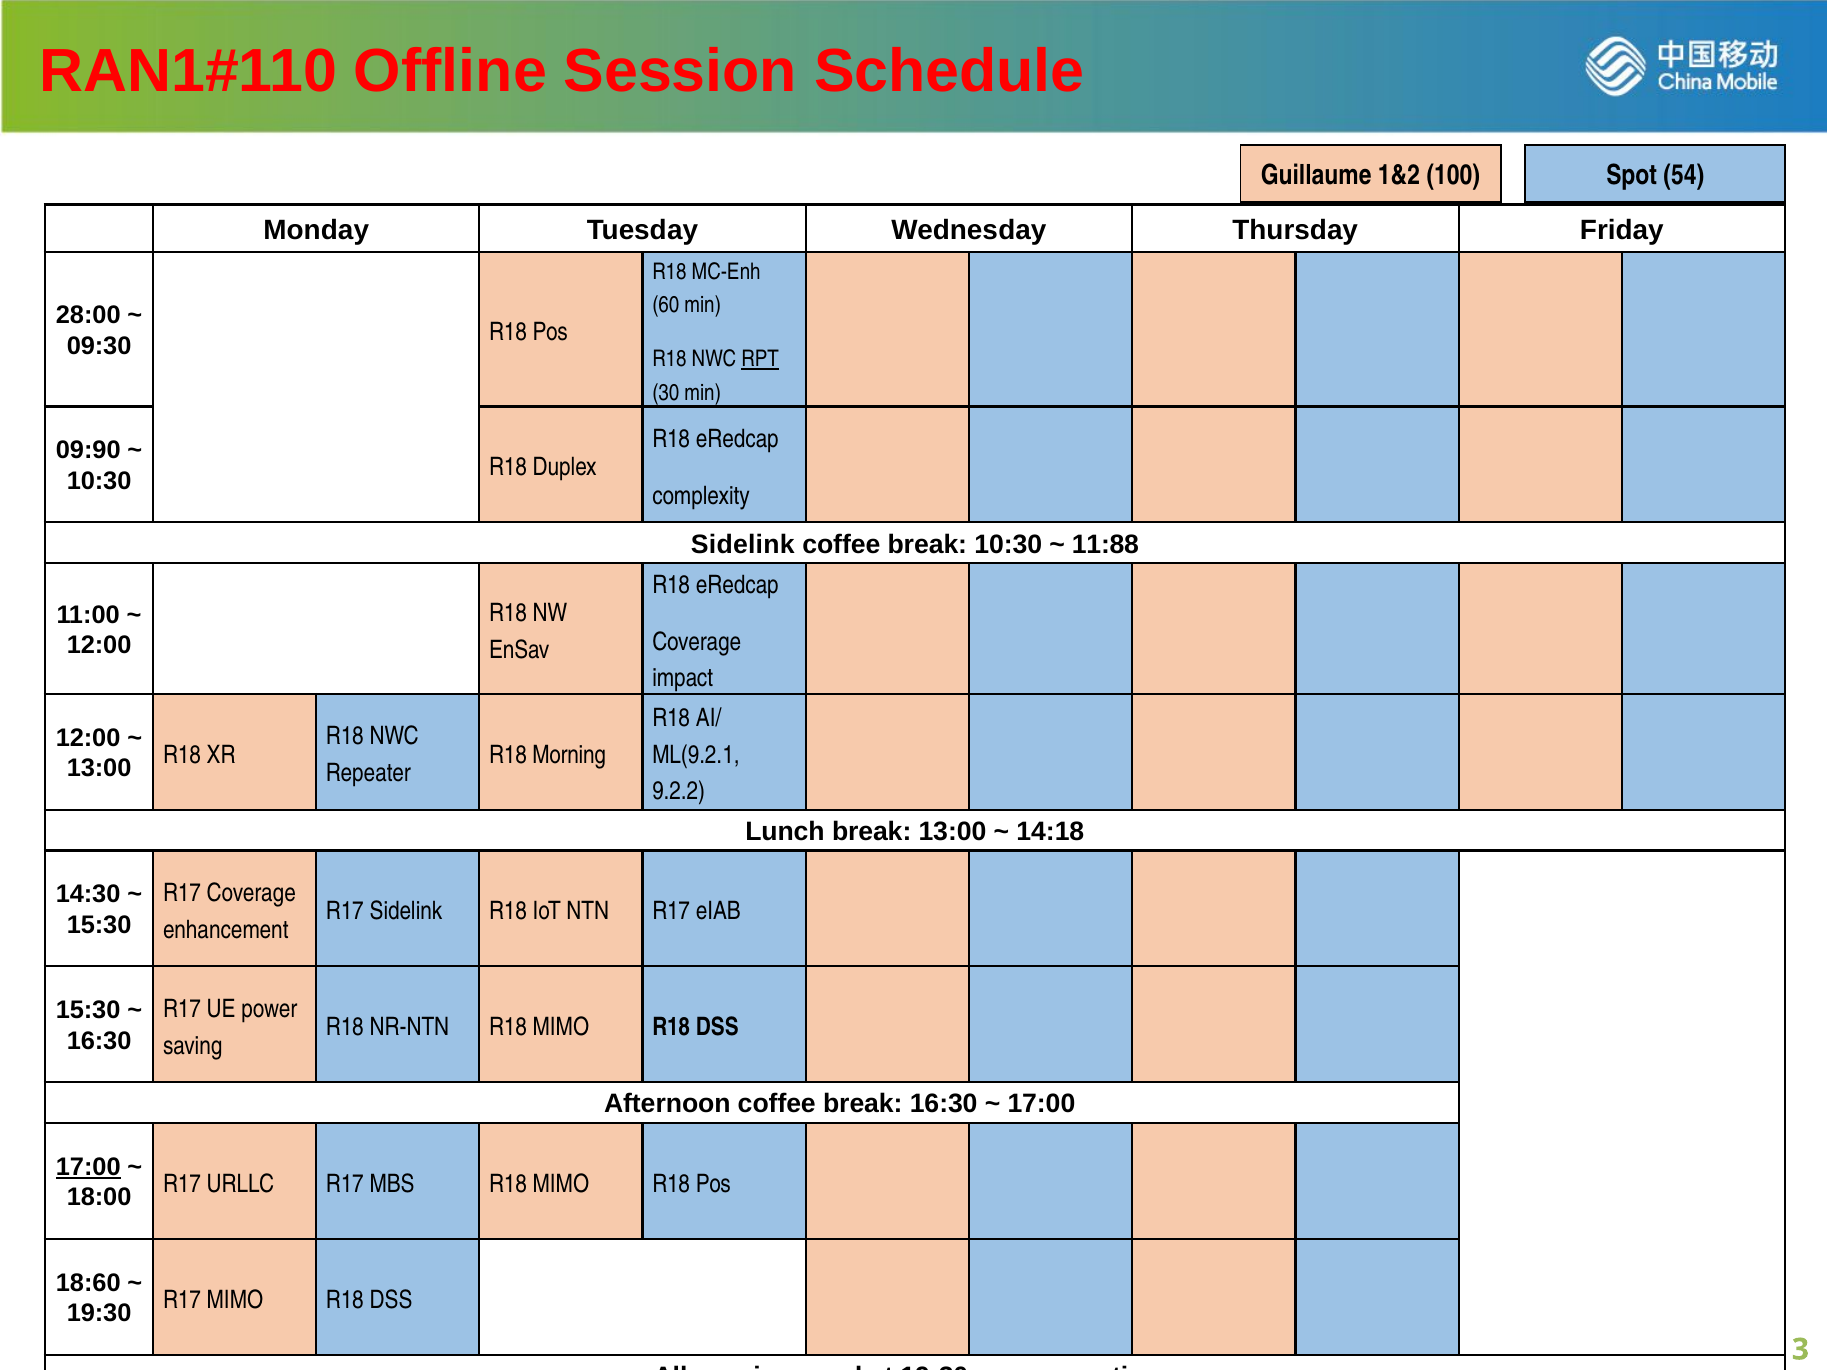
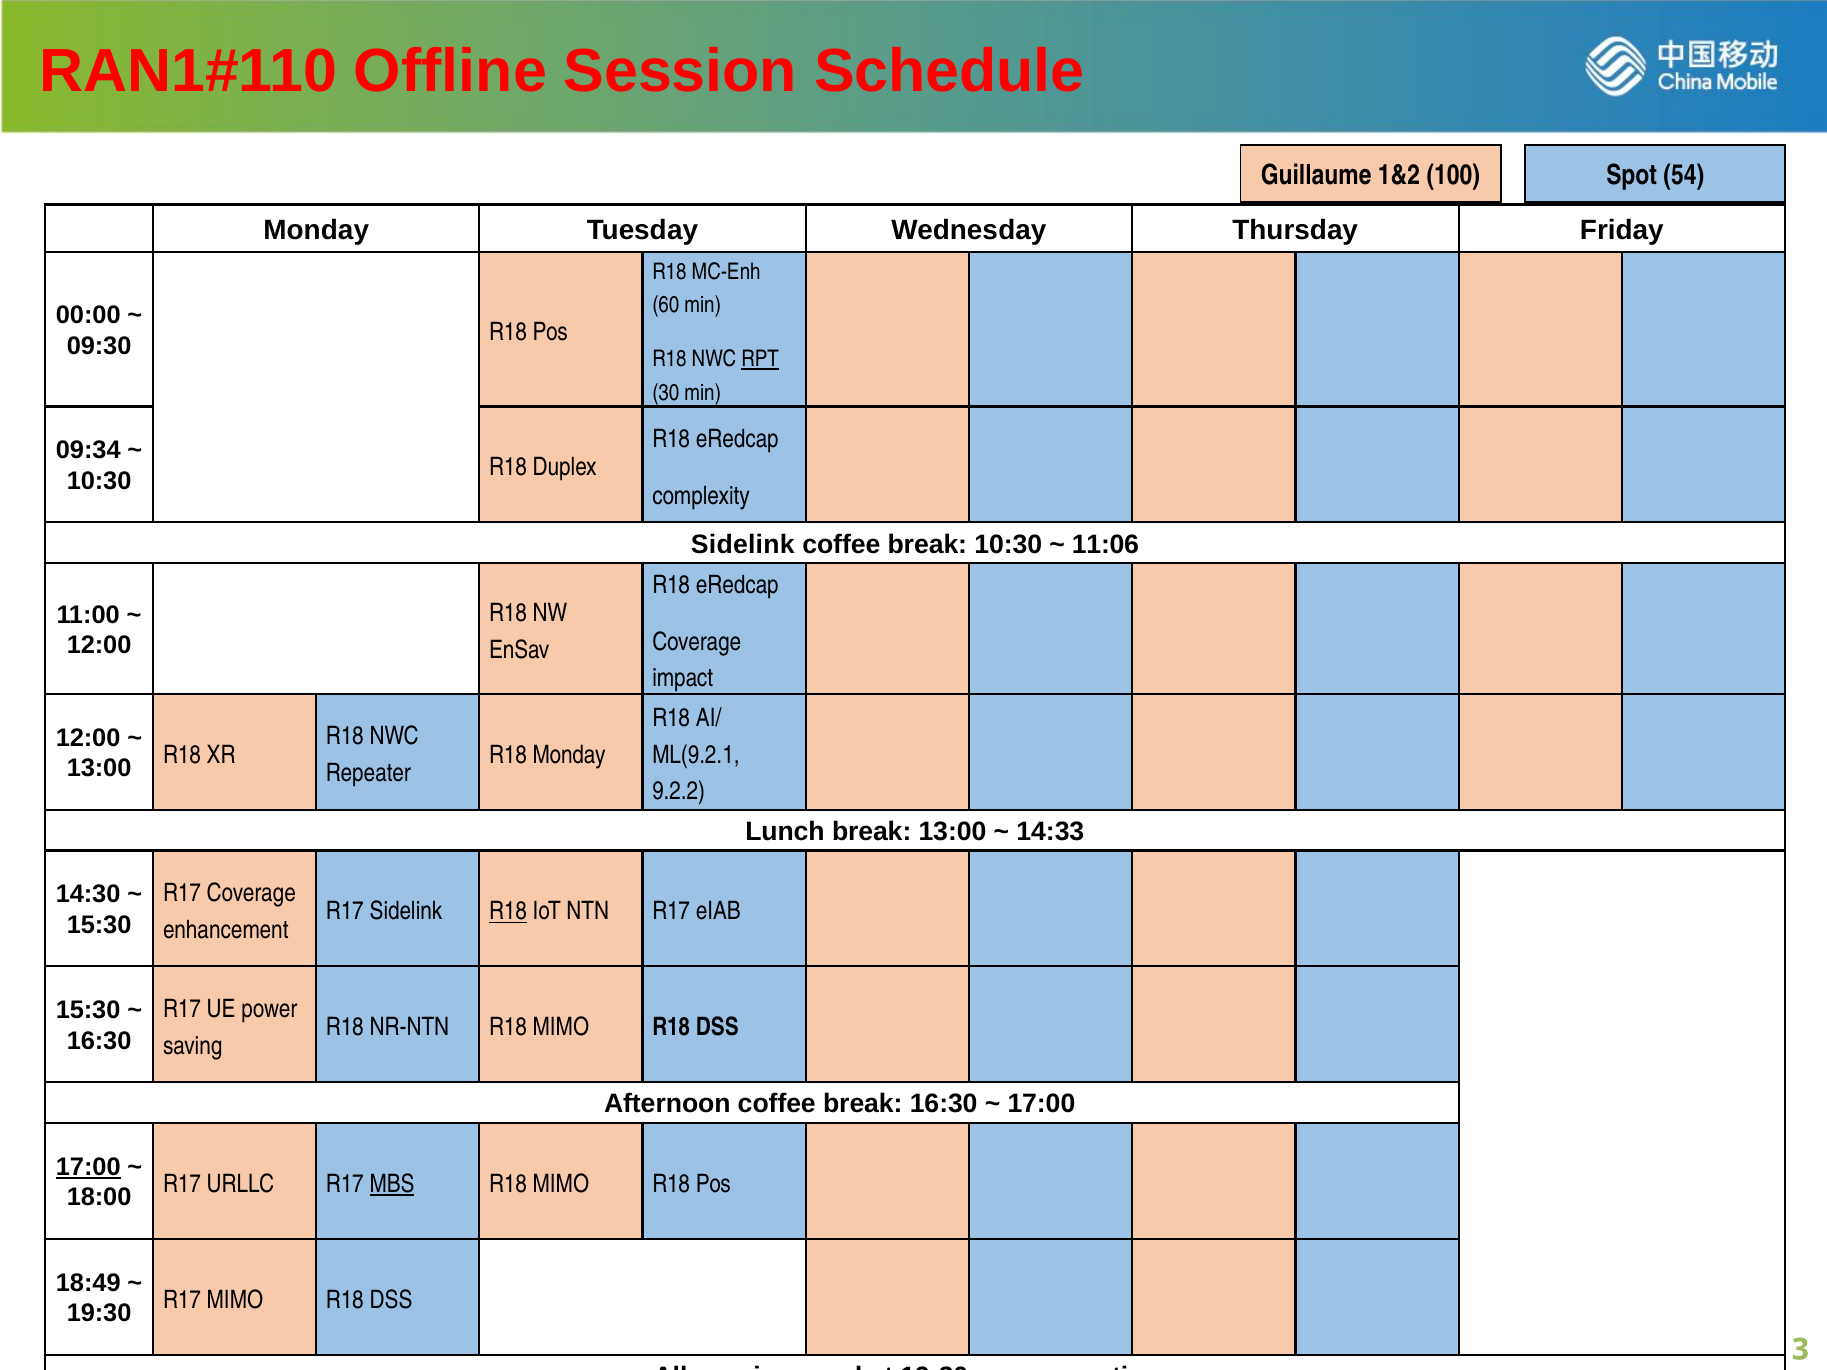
28:00: 28:00 -> 00:00 (88, 316)
09:90: 09:90 -> 09:34 (88, 451)
11:88: 11:88 -> 11:06 (1105, 544)
R18 Morning: Morning -> Monday (569, 755)
14:18: 14:18 -> 14:33 (1050, 832)
R18 underline: none -> present (508, 912)
MBS underline: none -> present (392, 1184)
18:60: 18:60 -> 18:49 (88, 1283)
